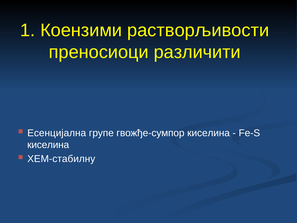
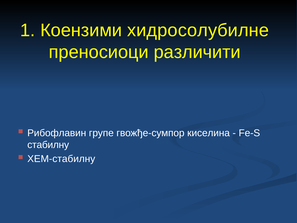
растворљивости: растворљивости -> хидросолубилне (198, 30)
Есенцијална: Есенцијална -> Рибофлавин (57, 133)
киселина: киселина -> стабилну (48, 145)
